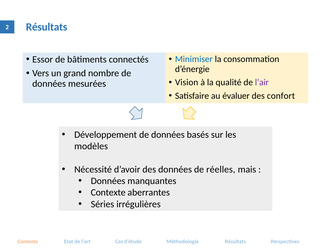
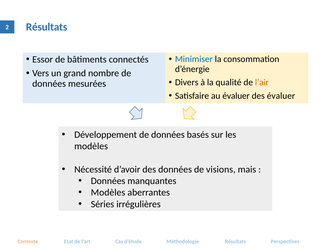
Vision: Vision -> Divers (187, 83)
l’air colour: purple -> orange (262, 83)
des confort: confort -> évaluer (281, 96)
réelles: réelles -> visions (221, 170)
Contexte: Contexte -> Modèles (108, 193)
